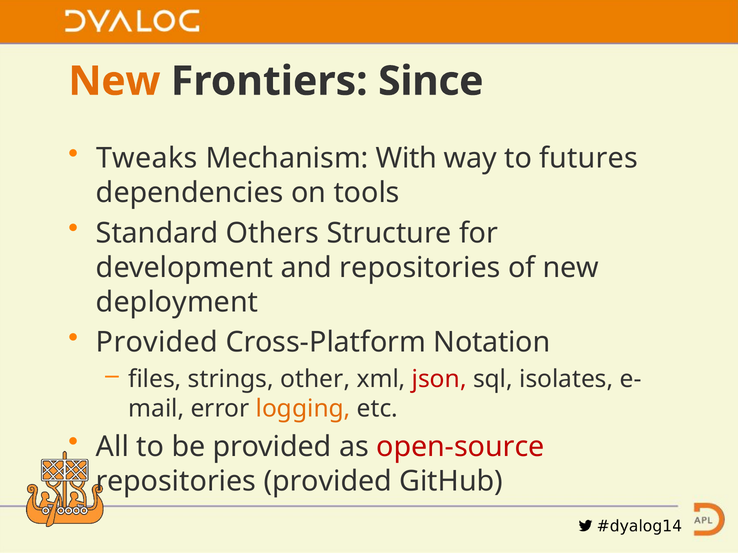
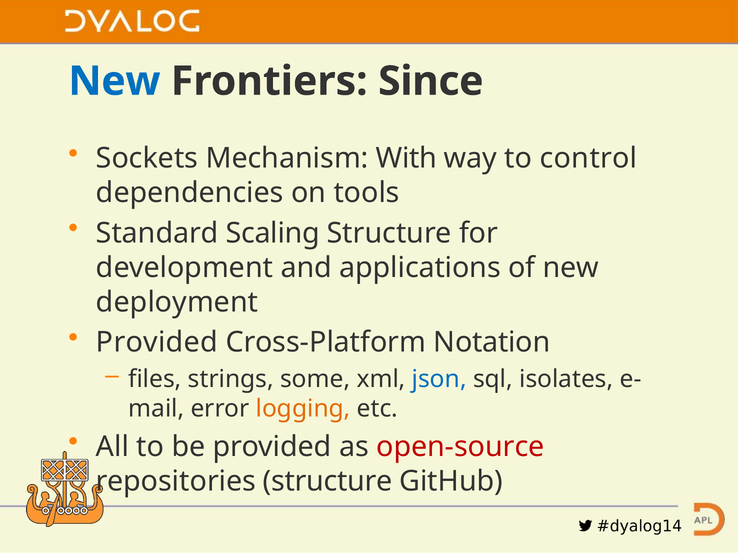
New colour: orange -> blue (114, 81)
Tweaks: Tweaks -> Sockets (147, 158)
futures: futures -> control (589, 158)
Others: Others -> Scaling (273, 233)
and repositories: repositories -> applications (420, 267)
other: other -> some (315, 379)
json colour: red -> blue (439, 379)
repositories provided: provided -> structure (328, 481)
